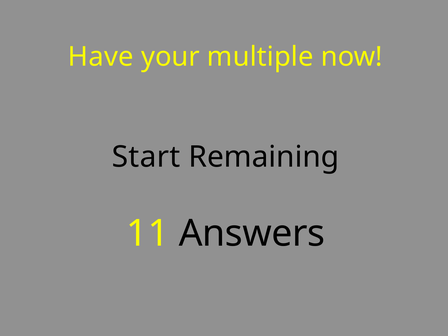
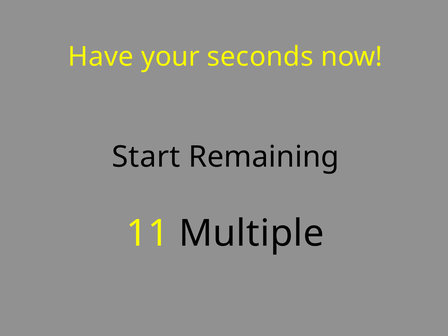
multiple: multiple -> seconds (260, 57)
Answers: Answers -> Multiple (252, 234)
